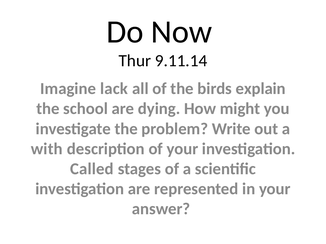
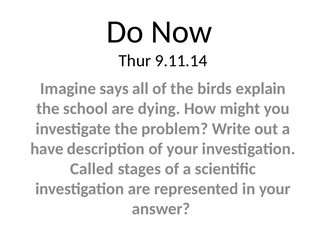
lack: lack -> says (114, 89)
with: with -> have (47, 149)
